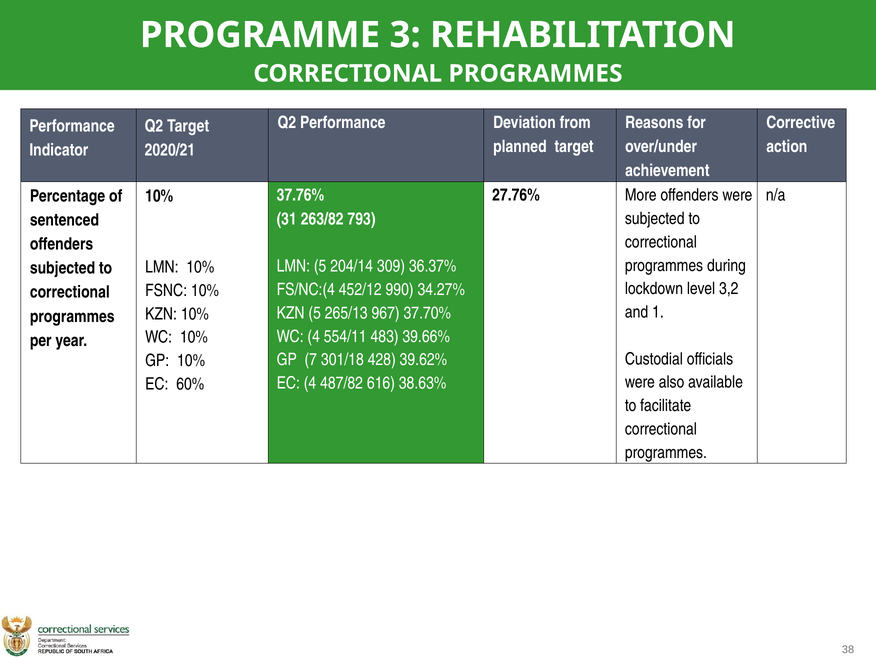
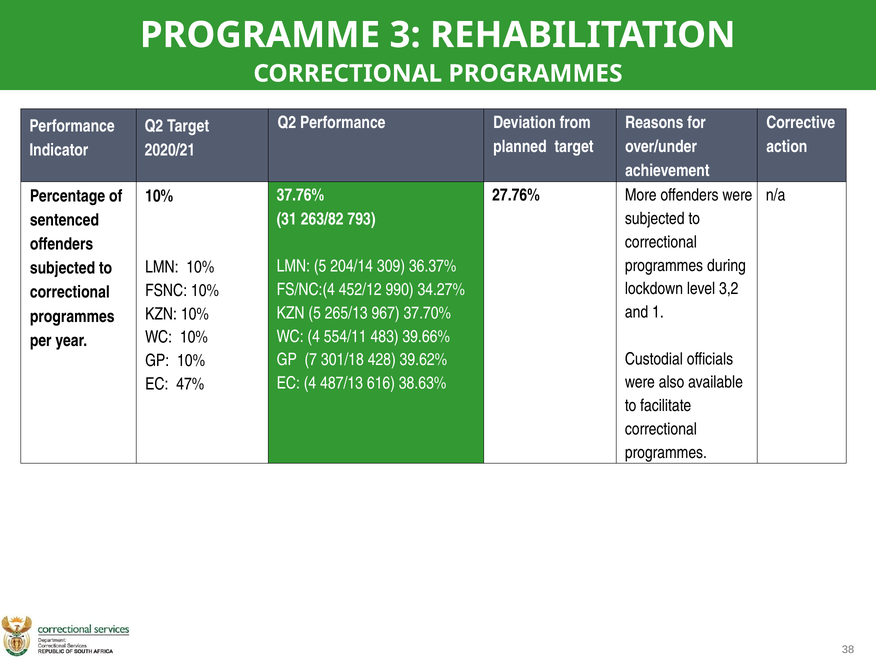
487/82: 487/82 -> 487/13 (342, 383)
60%: 60% -> 47% (190, 384)
